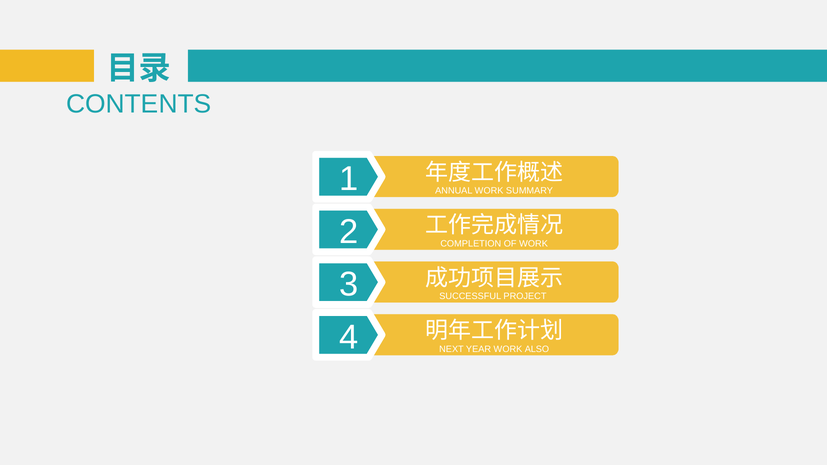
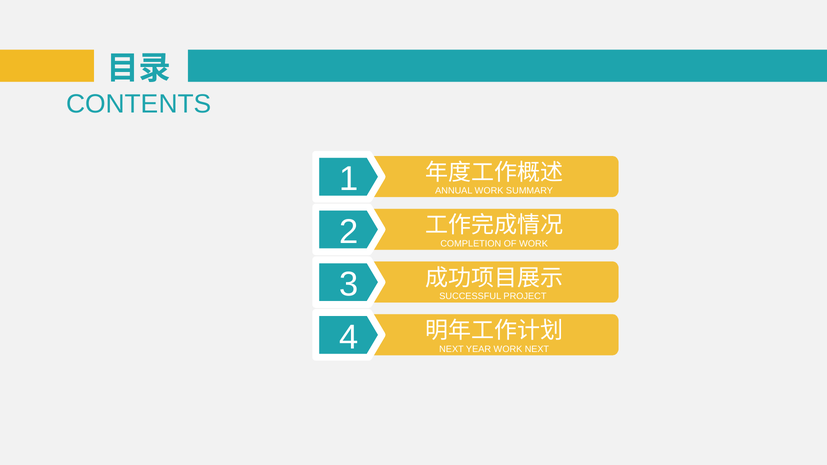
WORK ALSO: ALSO -> NEXT (537, 349)
